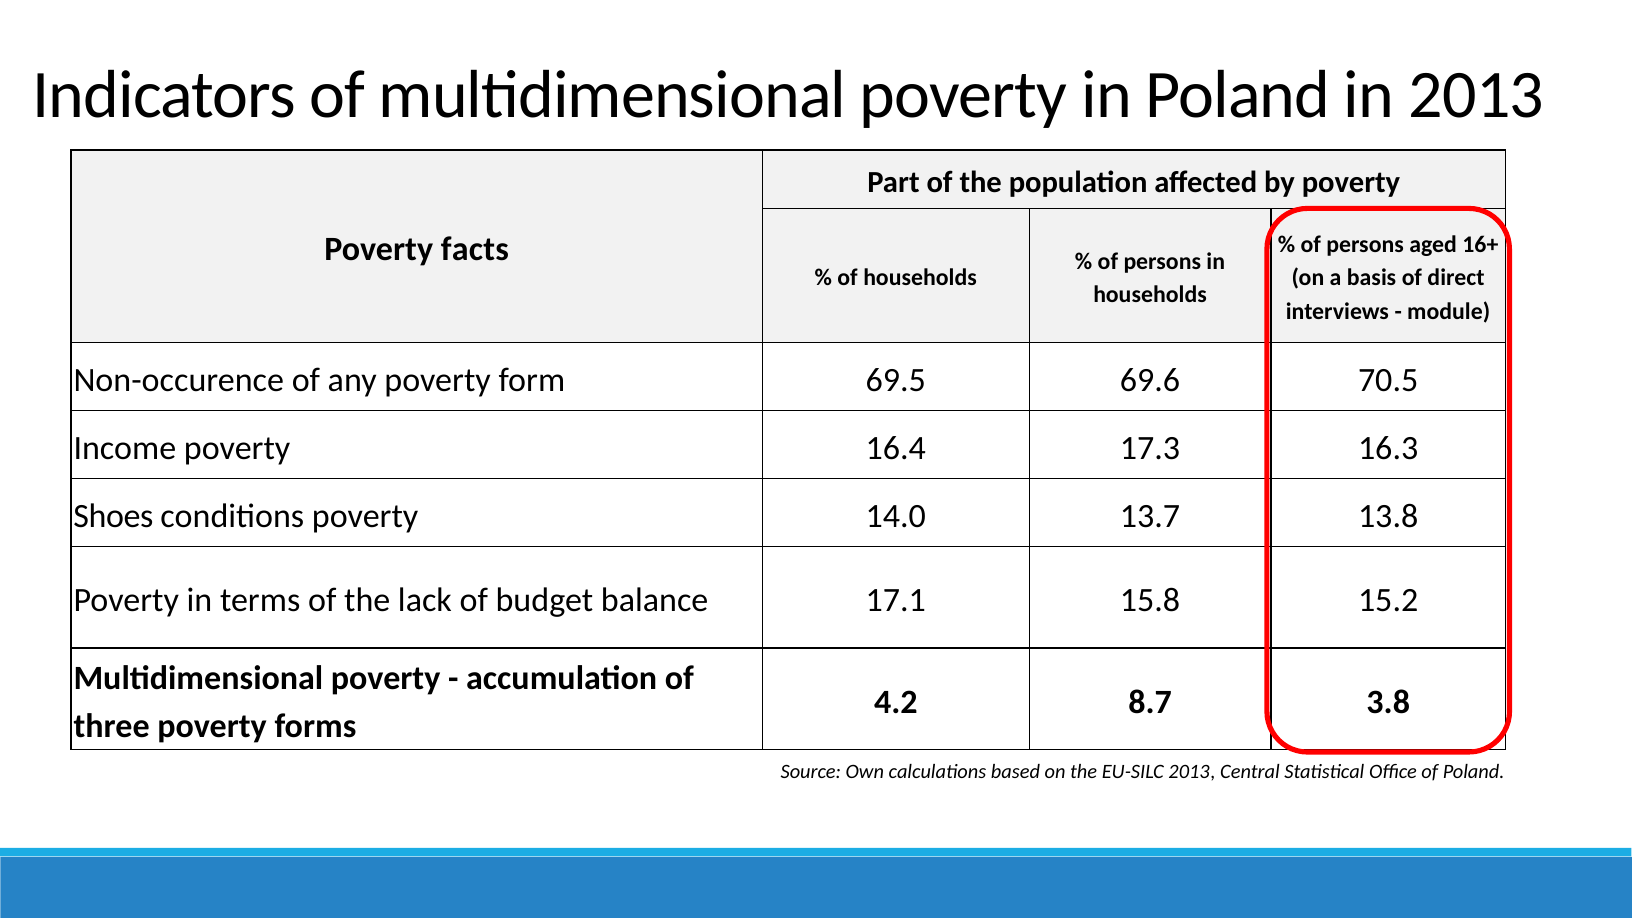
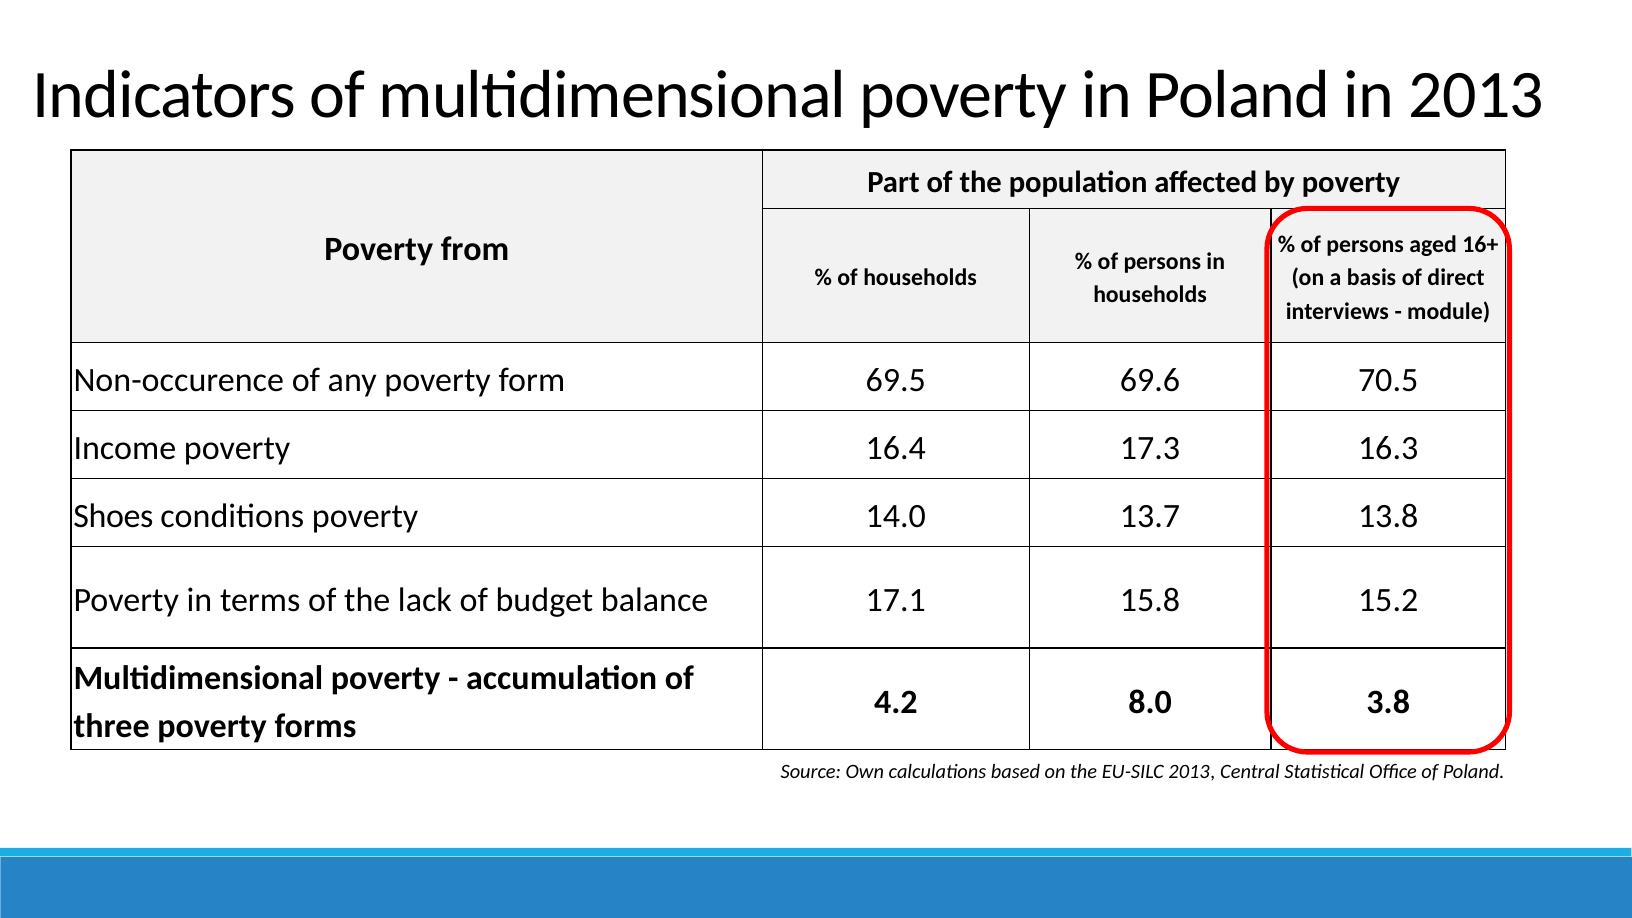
facts: facts -> from (475, 250)
8.7: 8.7 -> 8.0 (1150, 702)
